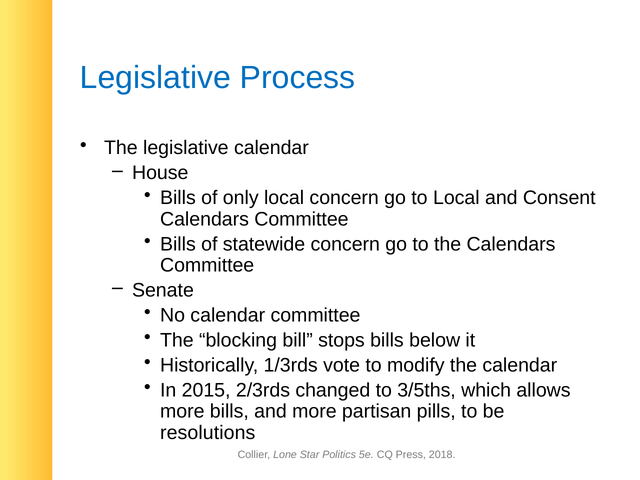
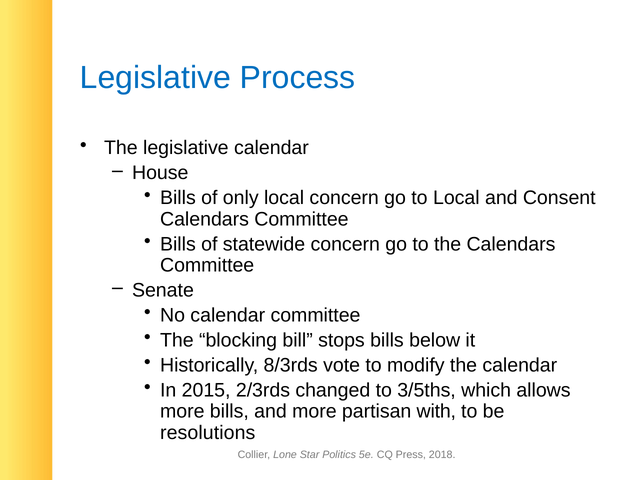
1/3rds: 1/3rds -> 8/3rds (291, 365)
pills: pills -> with (436, 412)
